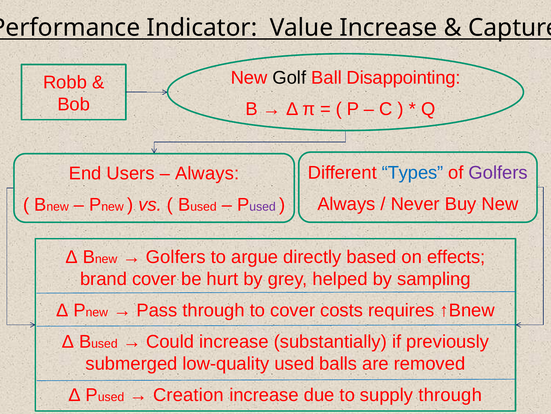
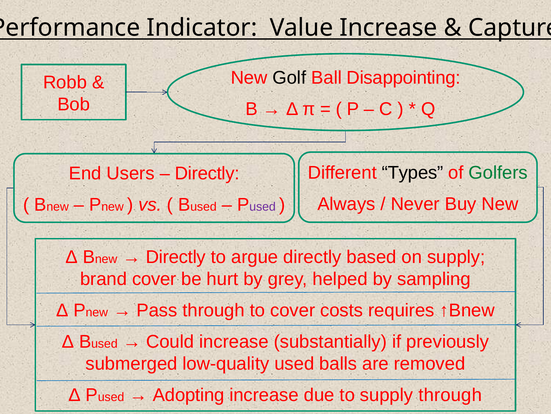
Types colour: blue -> black (413, 173)
Golfers colour: purple -> green (498, 173)
Always: Always -> Directly (207, 173)
Golfers: Golfers -> Directly (176, 257)
on effects: effects -> supply (456, 257)
Creation: Creation -> Adopting (189, 394)
